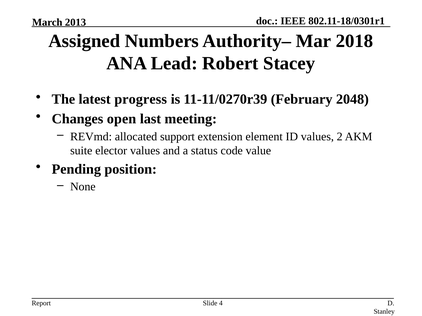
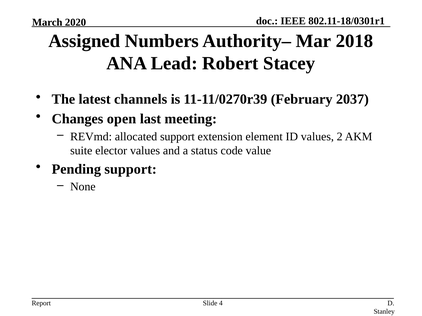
2013: 2013 -> 2020 (76, 23)
progress: progress -> channels (141, 99)
2048: 2048 -> 2037 (352, 99)
Pending position: position -> support (131, 169)
